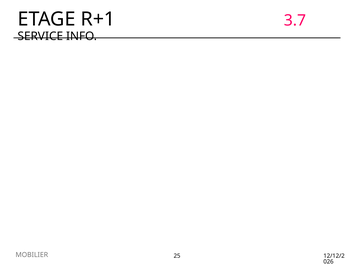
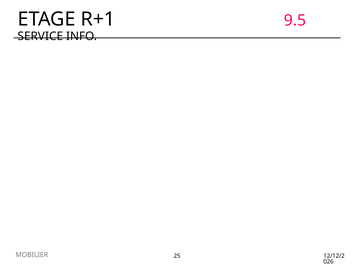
3.7: 3.7 -> 9.5 (295, 20)
